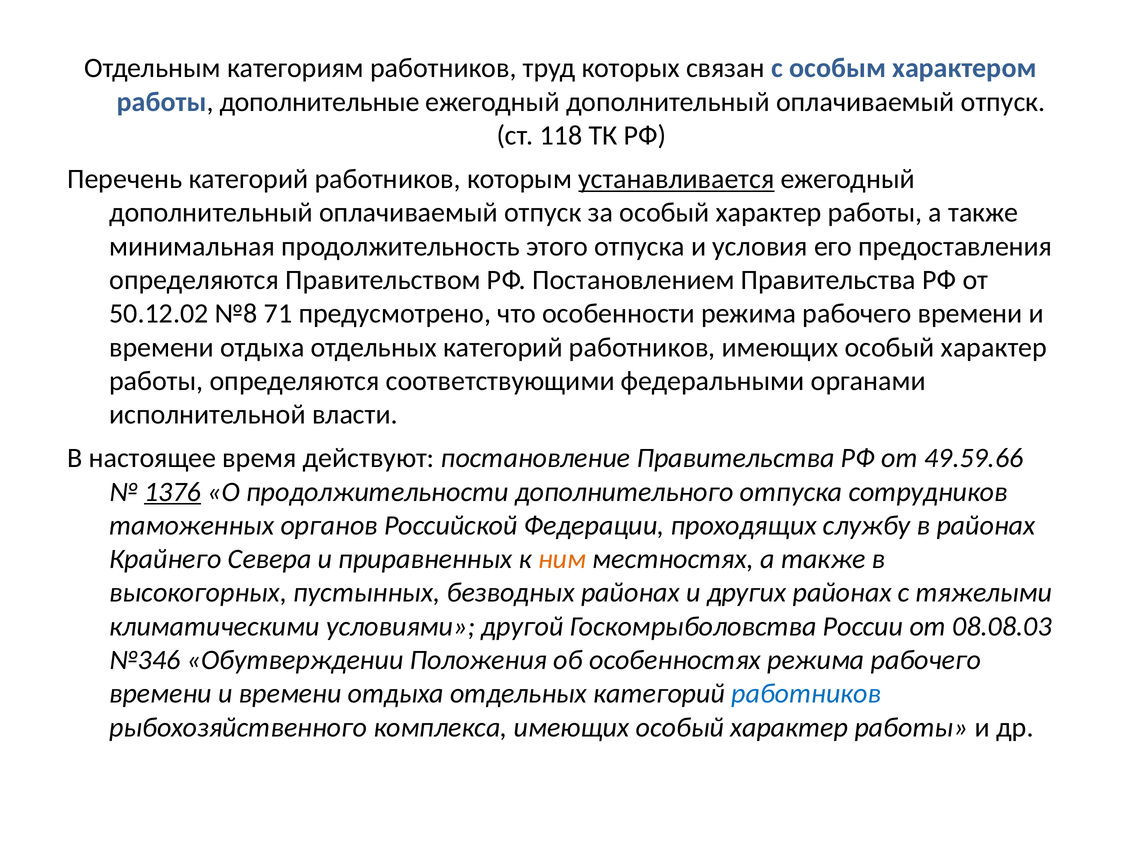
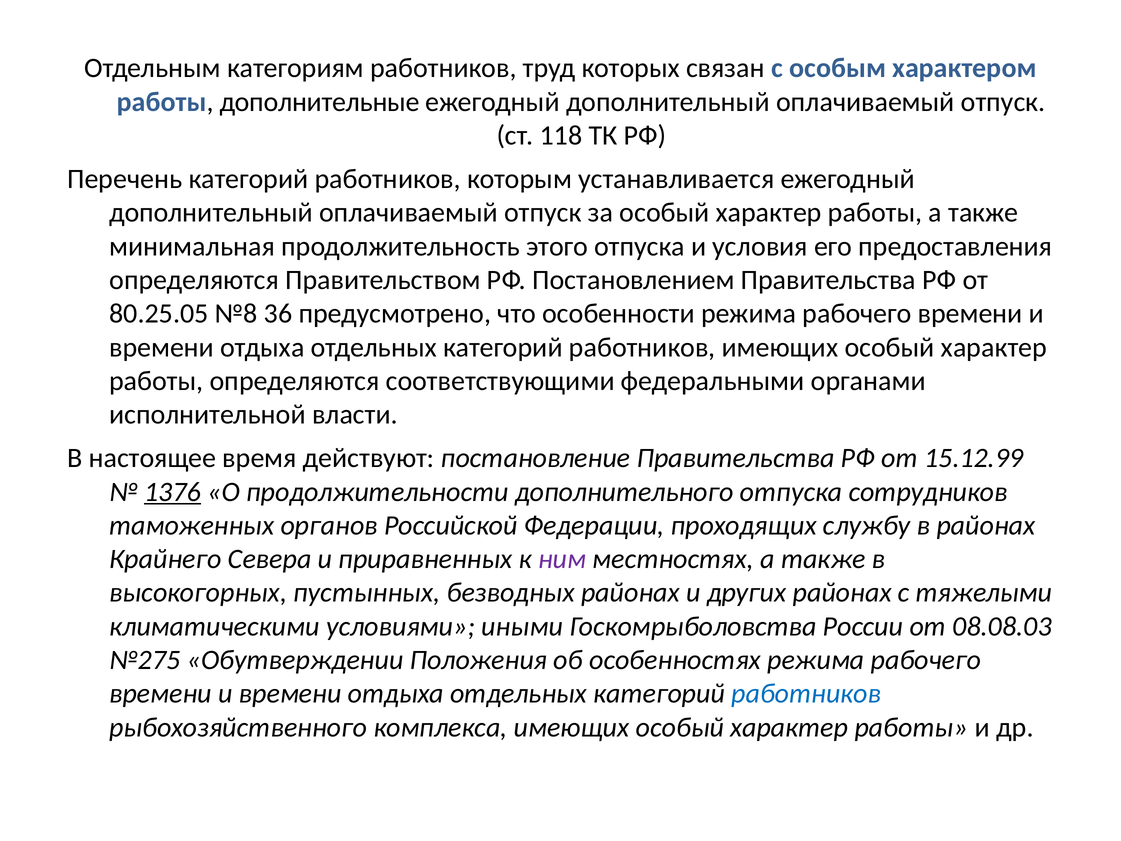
устанавливается underline: present -> none (676, 179)
50.12.02: 50.12.02 -> 80.25.05 (159, 314)
71: 71 -> 36 (278, 314)
49.59.66: 49.59.66 -> 15.12.99 (974, 458)
ним colour: orange -> purple (562, 559)
другой: другой -> иными (522, 626)
№346: №346 -> №275 (145, 660)
